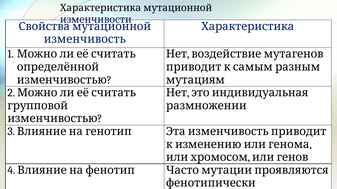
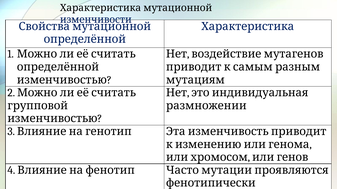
изменчивость: изменчивость -> определённой (85, 39)
